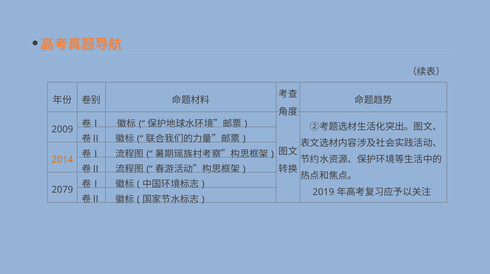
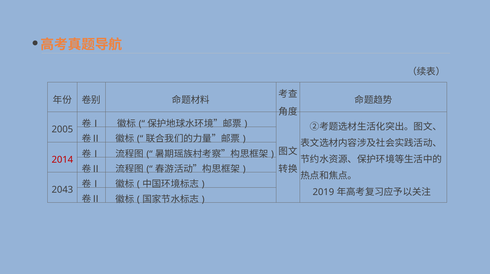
2009: 2009 -> 2005 (62, 130)
2014 colour: orange -> red (62, 160)
2079: 2079 -> 2043 (62, 190)
